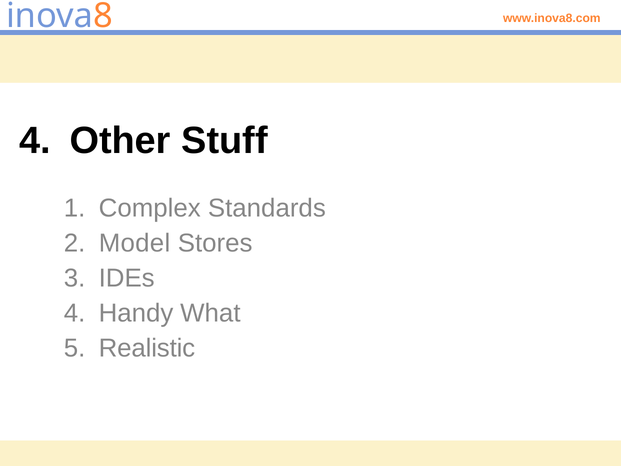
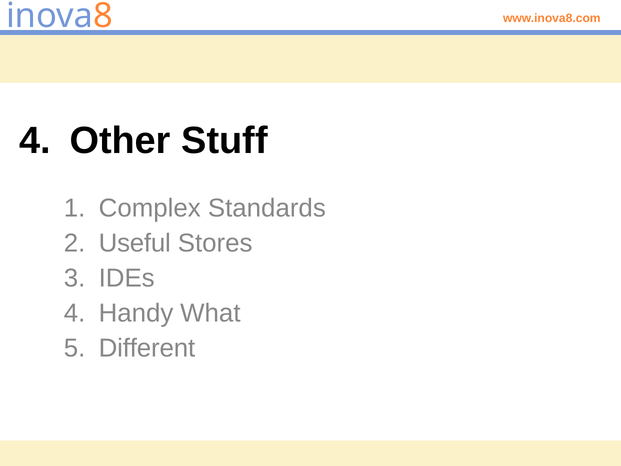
Model: Model -> Useful (135, 243)
Realistic: Realistic -> Different (147, 348)
